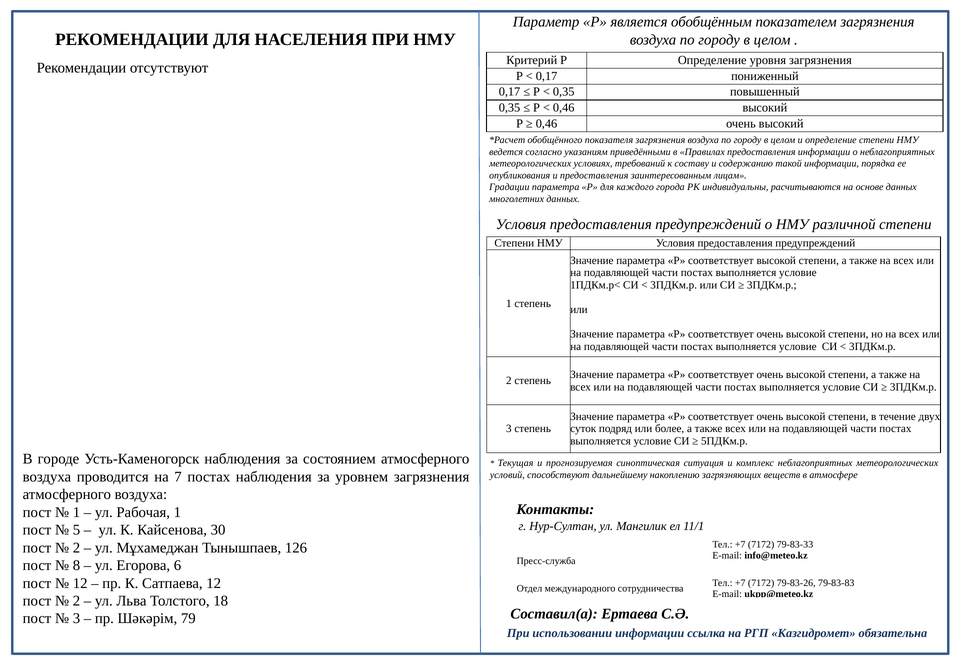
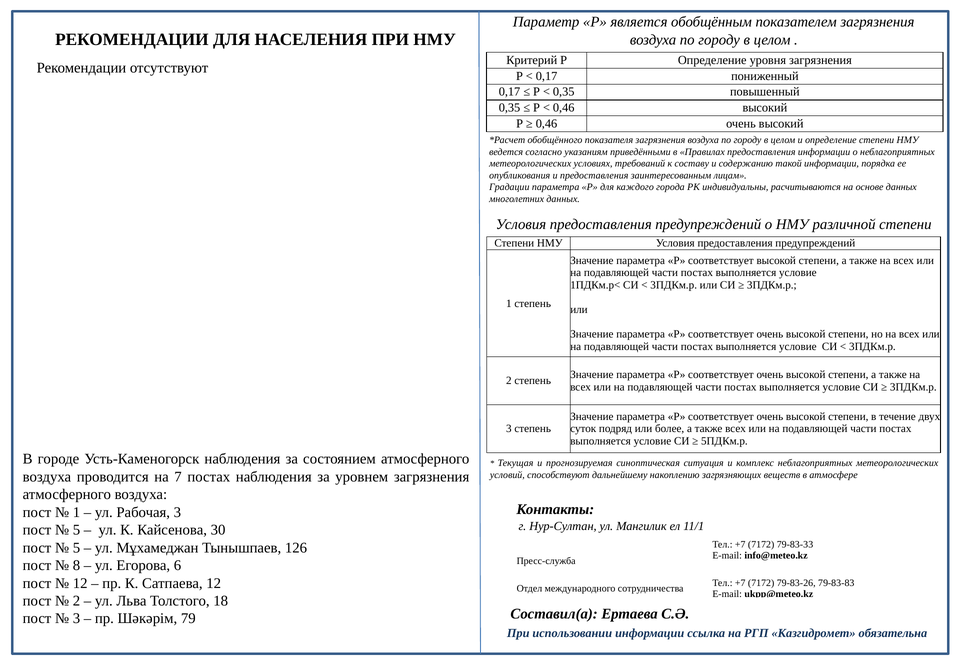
Рабочая 1: 1 -> 3 (177, 512)
2: 2 -> 5 (76, 548)
